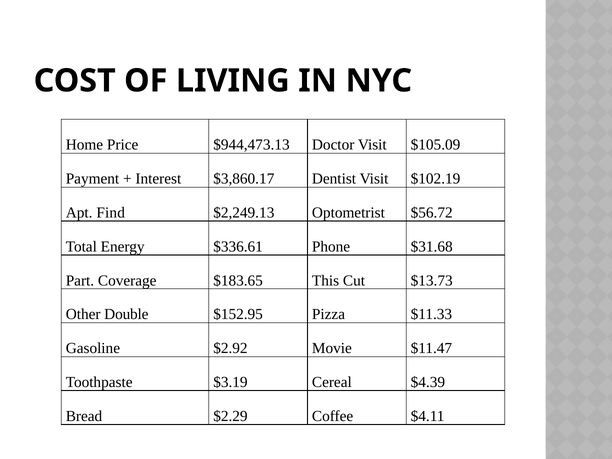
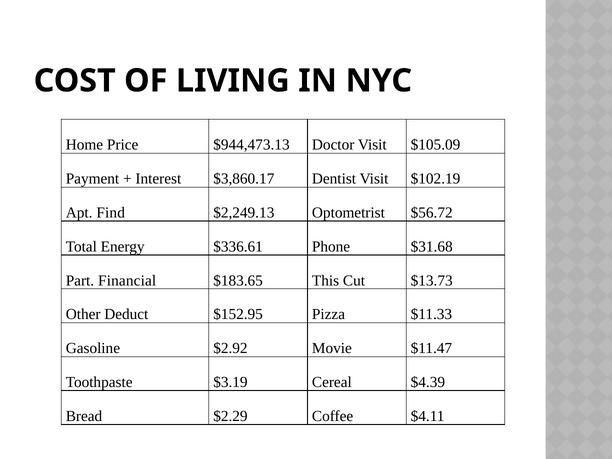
Coverage: Coverage -> Financial (127, 280)
Double: Double -> Deduct (126, 314)
